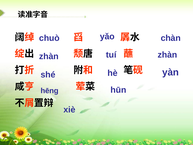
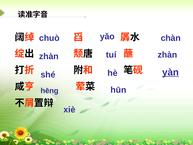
yàn underline: none -> present (171, 72)
